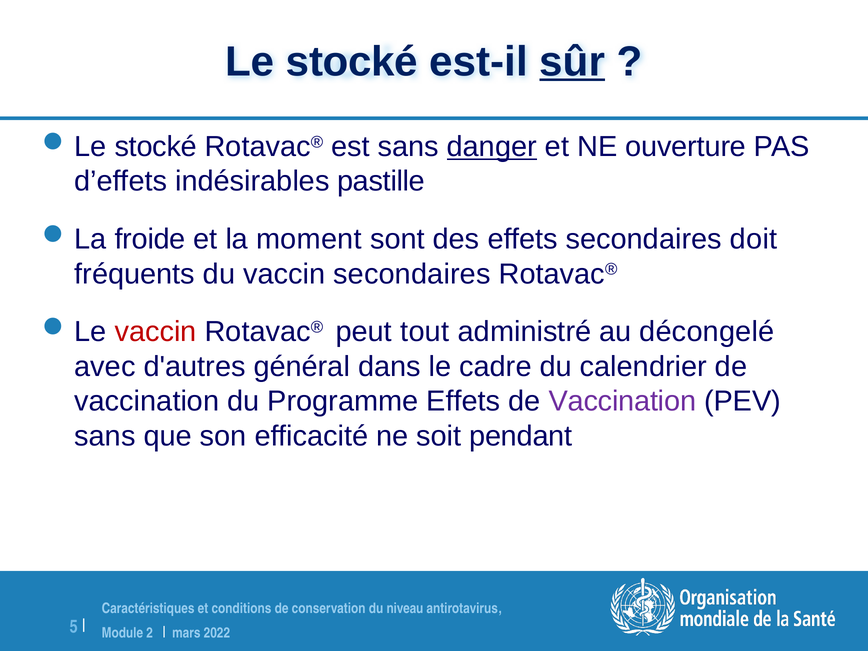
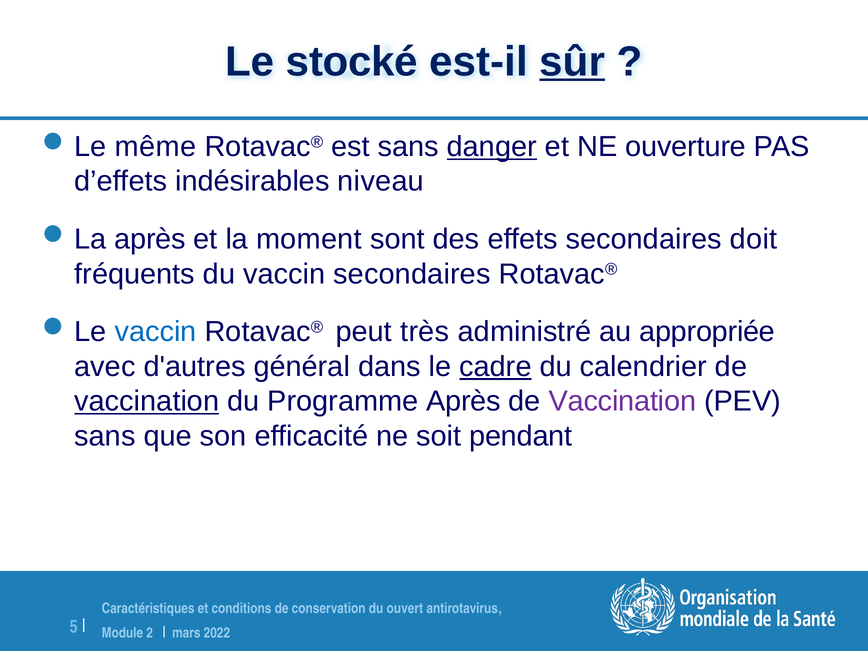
stocké: stocké -> même (155, 147)
pastille: pastille -> niveau (381, 181)
froide: froide -> après (150, 239)
vaccin colour: red -> blue (156, 332)
tout: tout -> très (425, 332)
décongelé: décongelé -> appropriée (707, 332)
cadre underline: none -> present (495, 367)
vaccination underline: none -> present (147, 401)
Programme Effets: Effets -> Après (464, 401)
niveau: niveau -> ouvert (405, 609)
